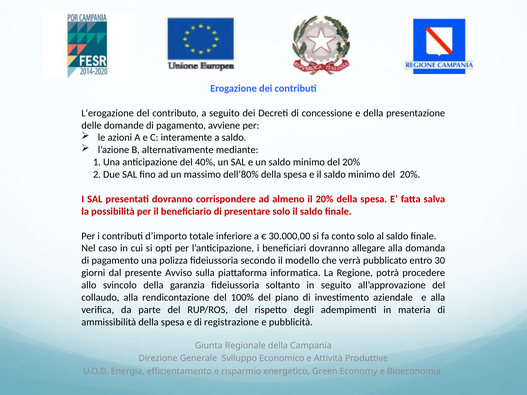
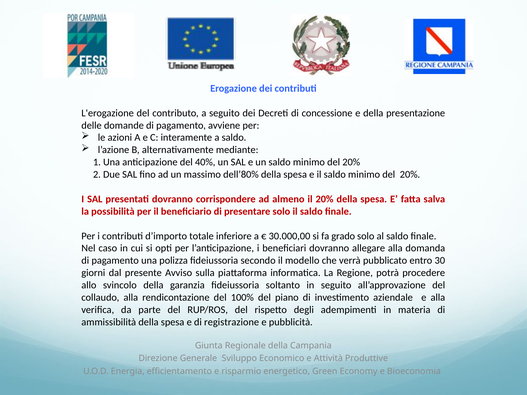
conto: conto -> grado (343, 236)
